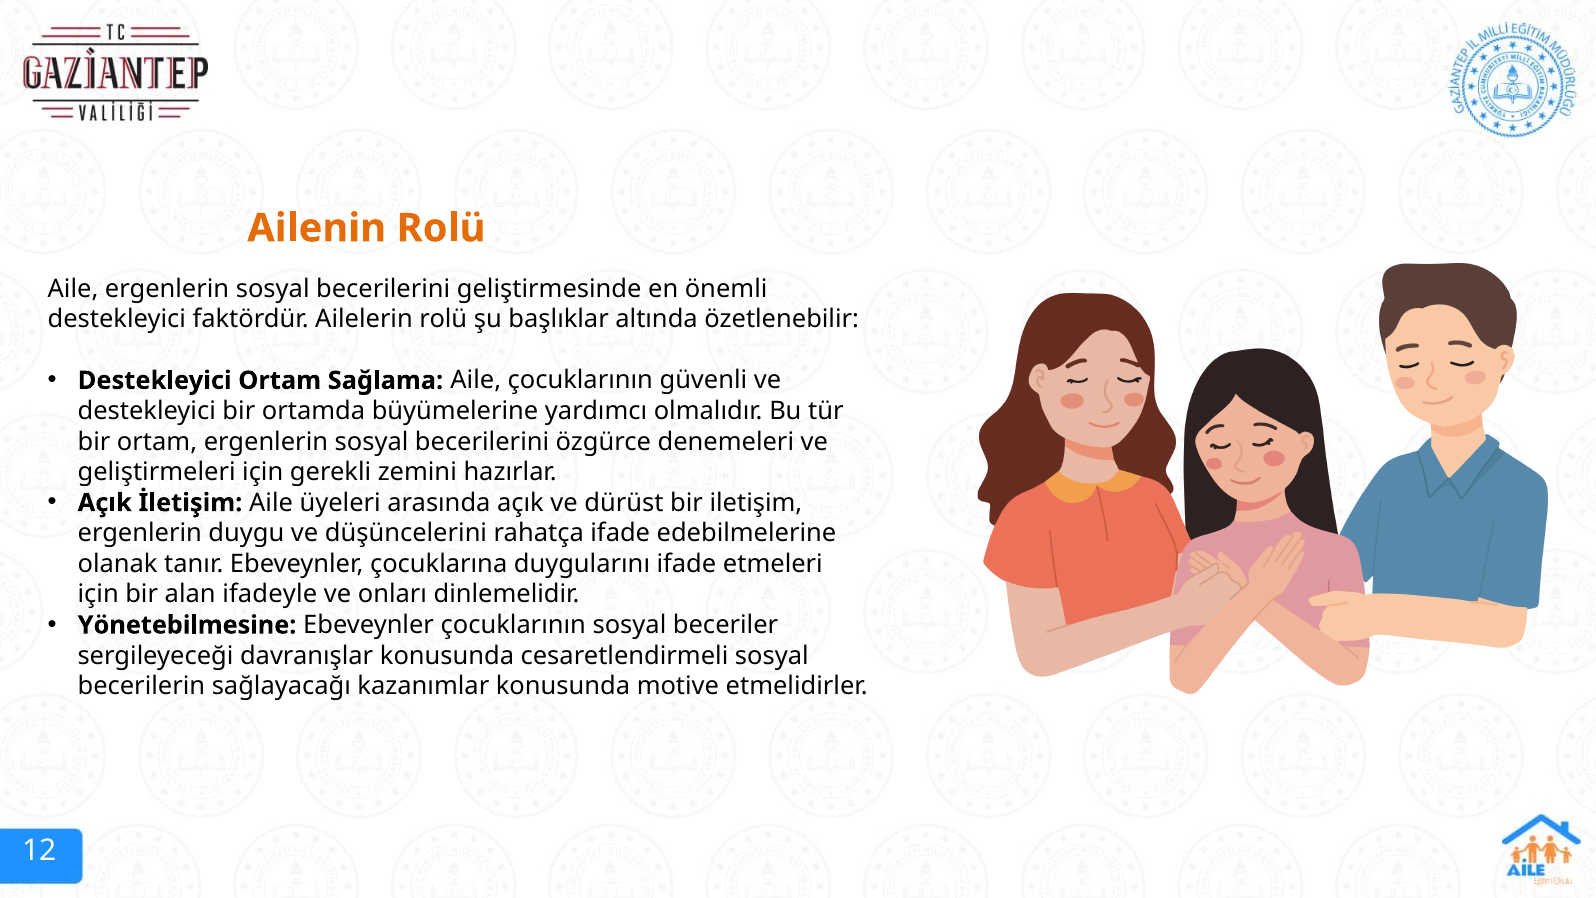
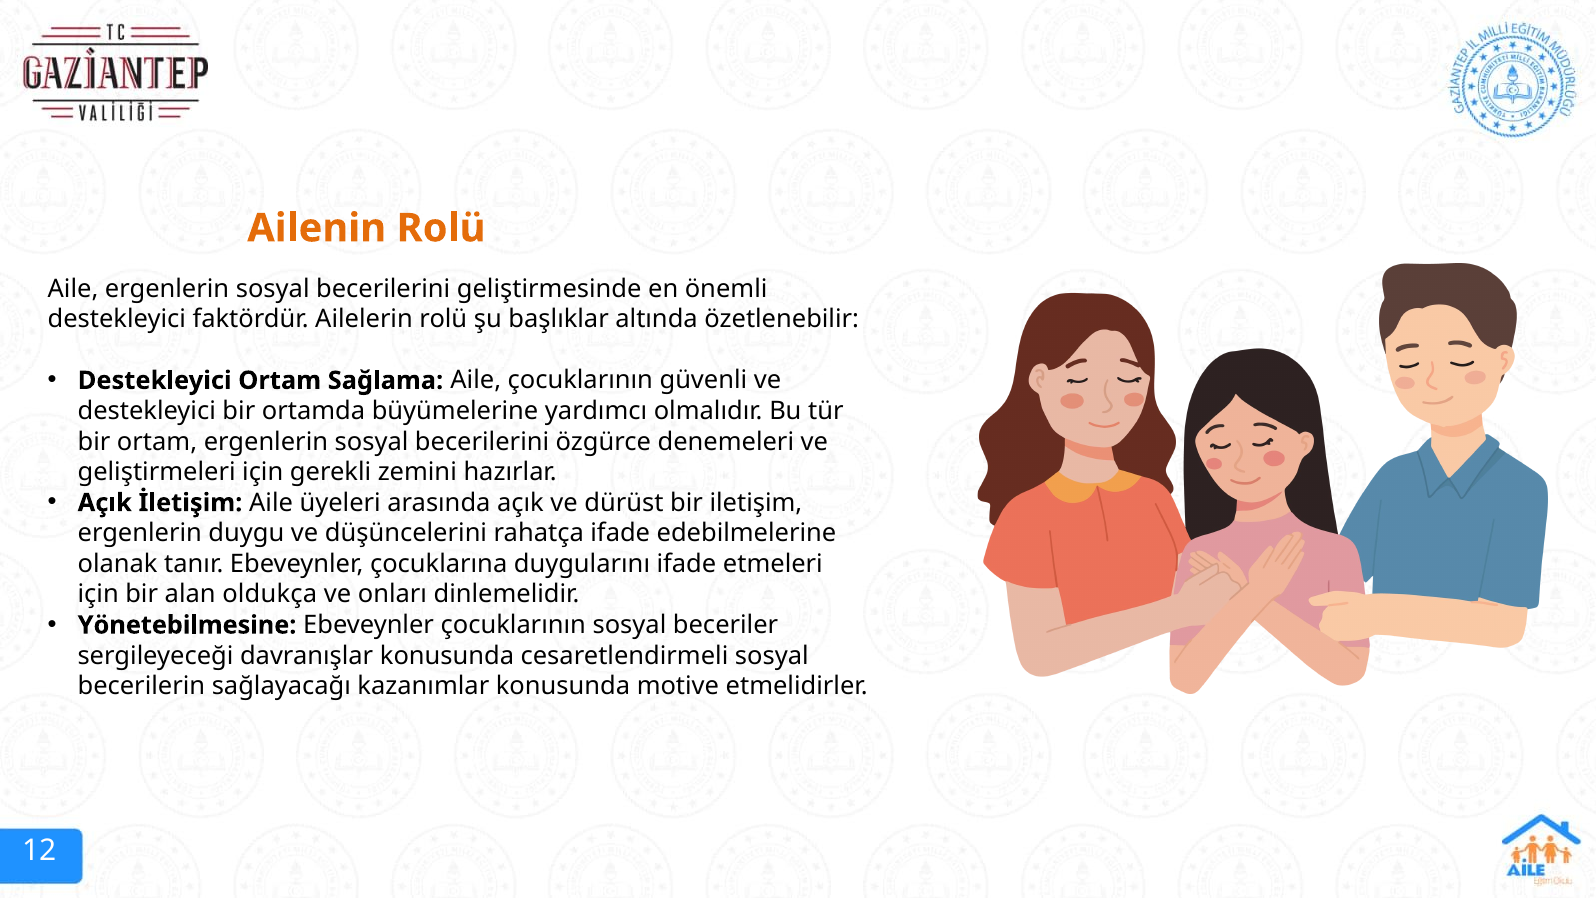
ifadeyle: ifadeyle -> oldukça (270, 594)
